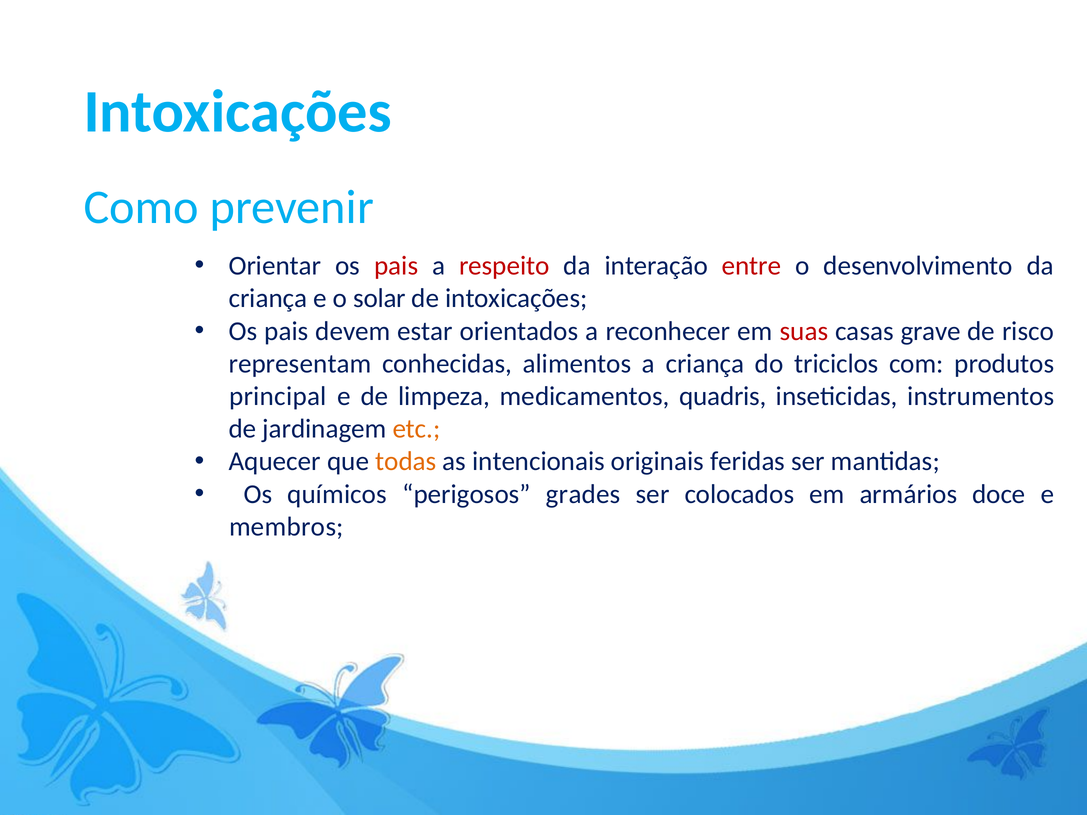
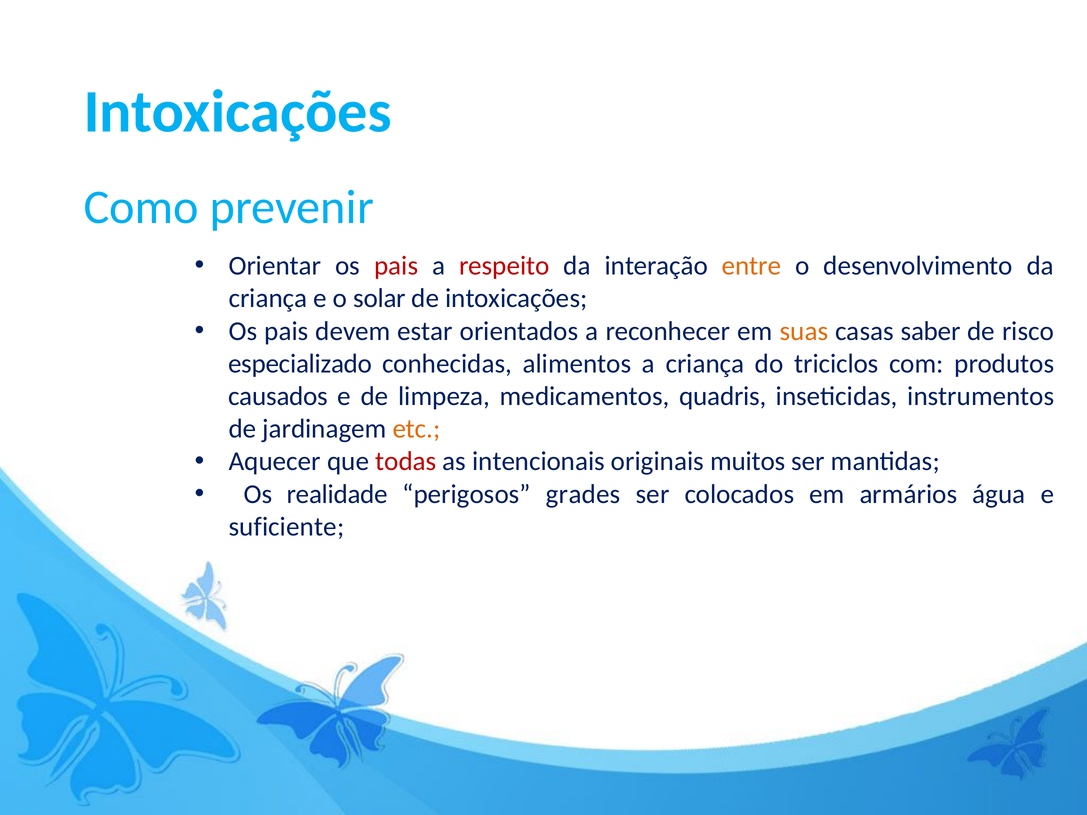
entre colour: red -> orange (752, 266)
suas colour: red -> orange (804, 331)
grave: grave -> saber (931, 331)
representam: representam -> especializado (300, 364)
principal: principal -> causados (278, 396)
todas colour: orange -> red (406, 462)
feridas: feridas -> muitos (748, 462)
químicos: químicos -> realidade (337, 494)
doce: doce -> água (999, 494)
membros: membros -> suficiente (286, 527)
